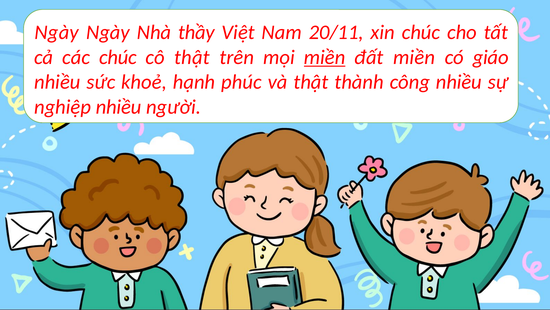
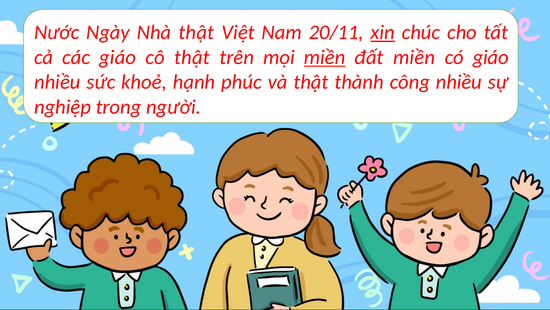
Ngày: Ngày -> Nước (57, 32)
Nhà thầy: thầy -> thật (196, 32)
xin underline: none -> present (383, 32)
các chúc: chúc -> giáo (118, 57)
nghiệp nhiều: nhiều -> trong (119, 107)
